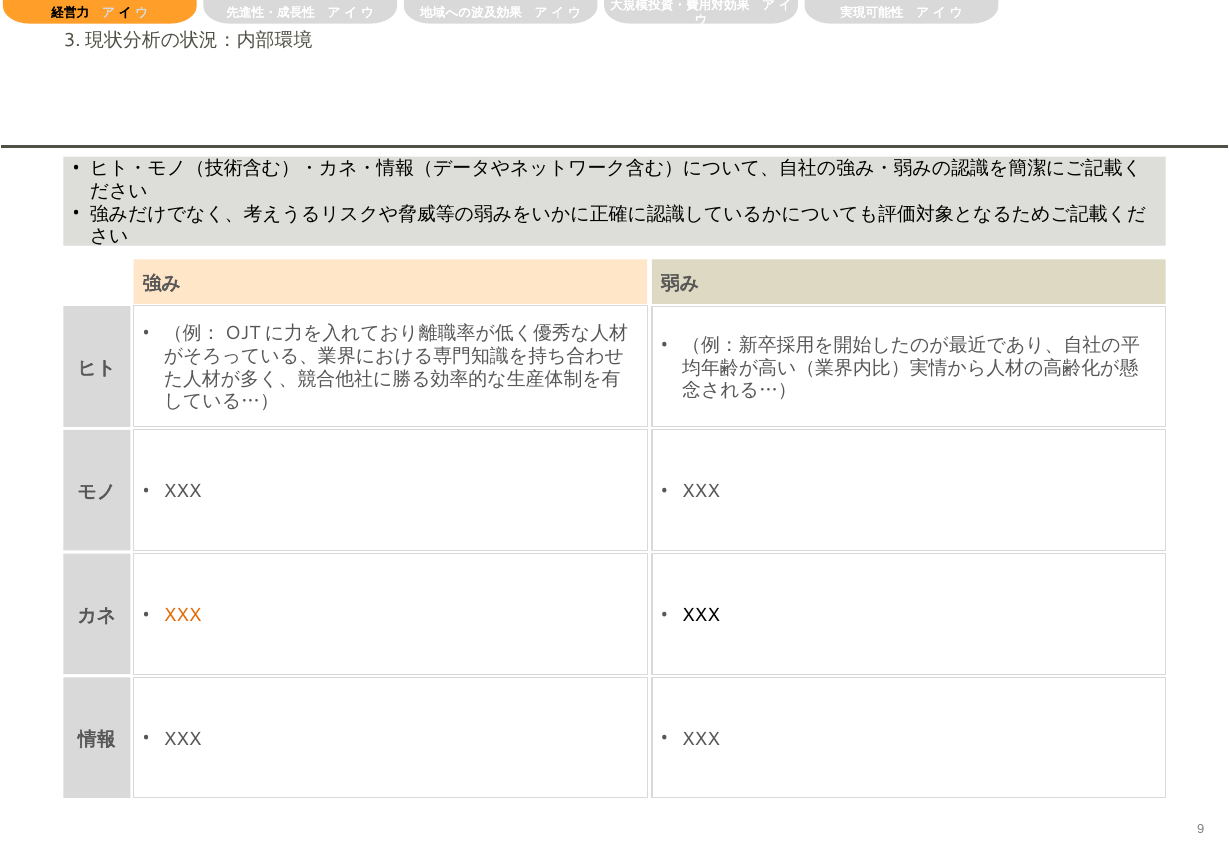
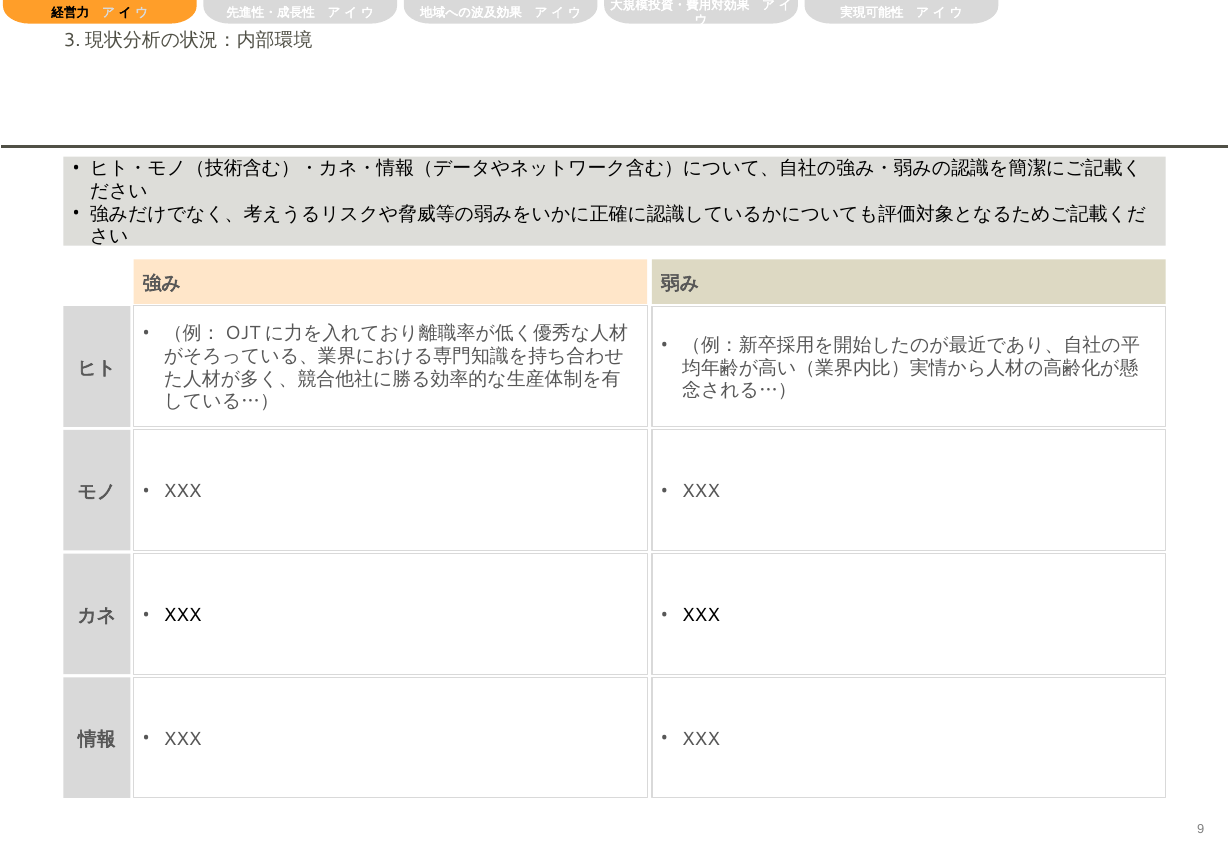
XXX colour: orange -> black (183, 615)
